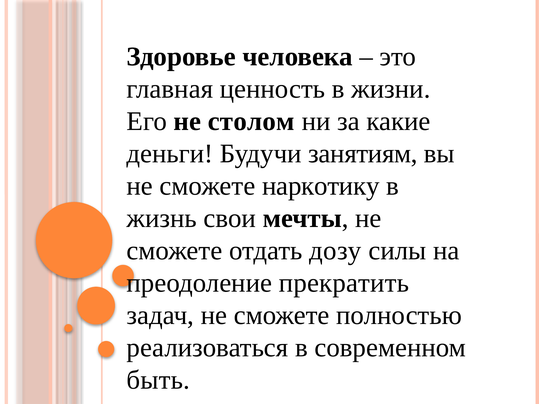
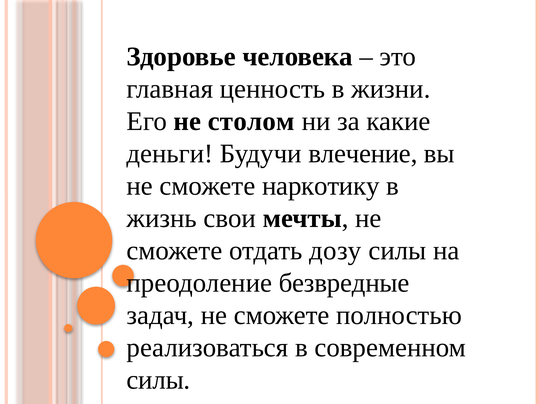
занятиям: занятиям -> влечение (363, 154)
прекратить: прекратить -> безвредные (344, 283)
быть: быть -> силы (158, 380)
